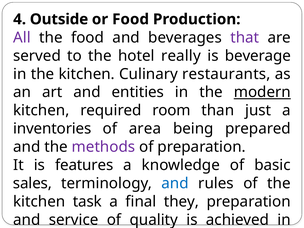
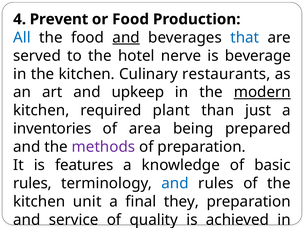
Outside: Outside -> Prevent (59, 19)
All colour: purple -> blue (22, 38)
and underline: none -> present (126, 38)
that colour: purple -> blue (245, 38)
really: really -> nerve (181, 56)
entities: entities -> upkeep (138, 92)
room: room -> plant (171, 110)
sales: sales -> rules (32, 183)
task: task -> unit (87, 202)
